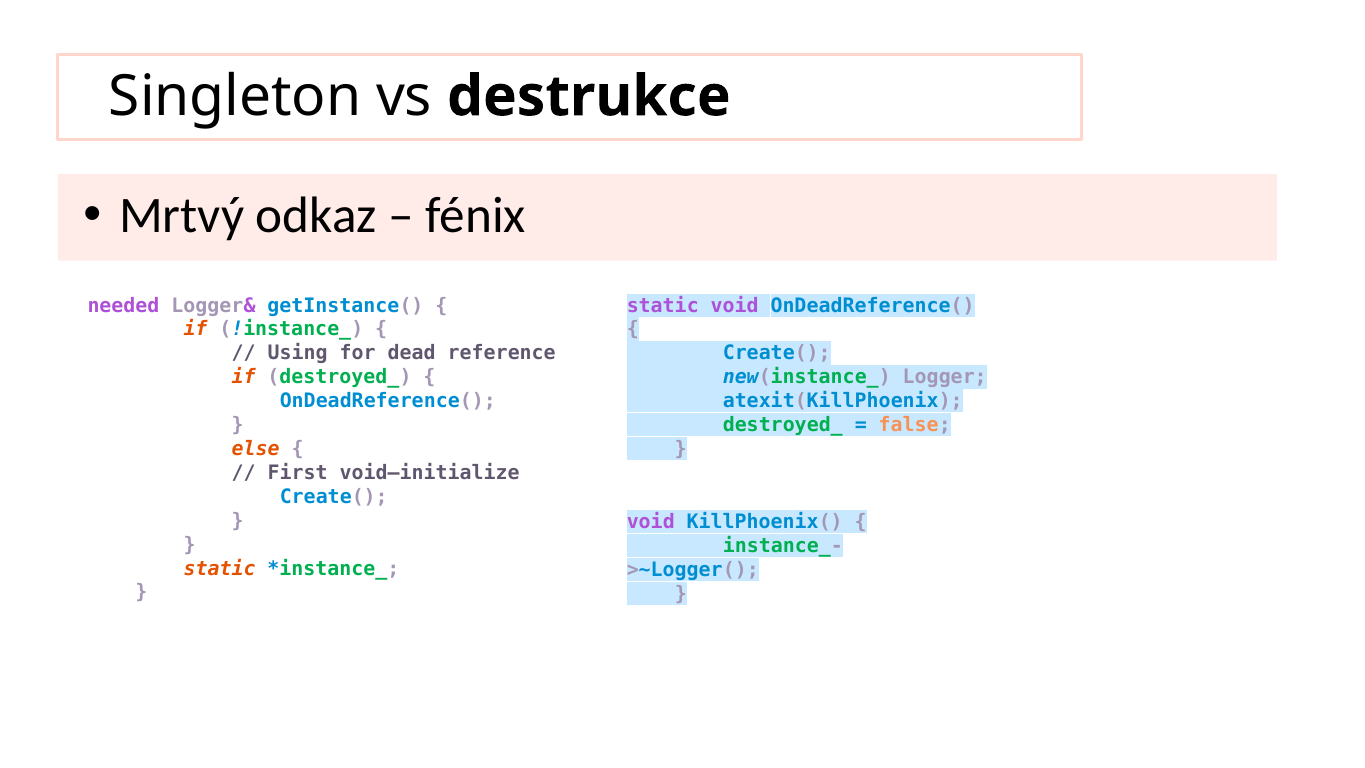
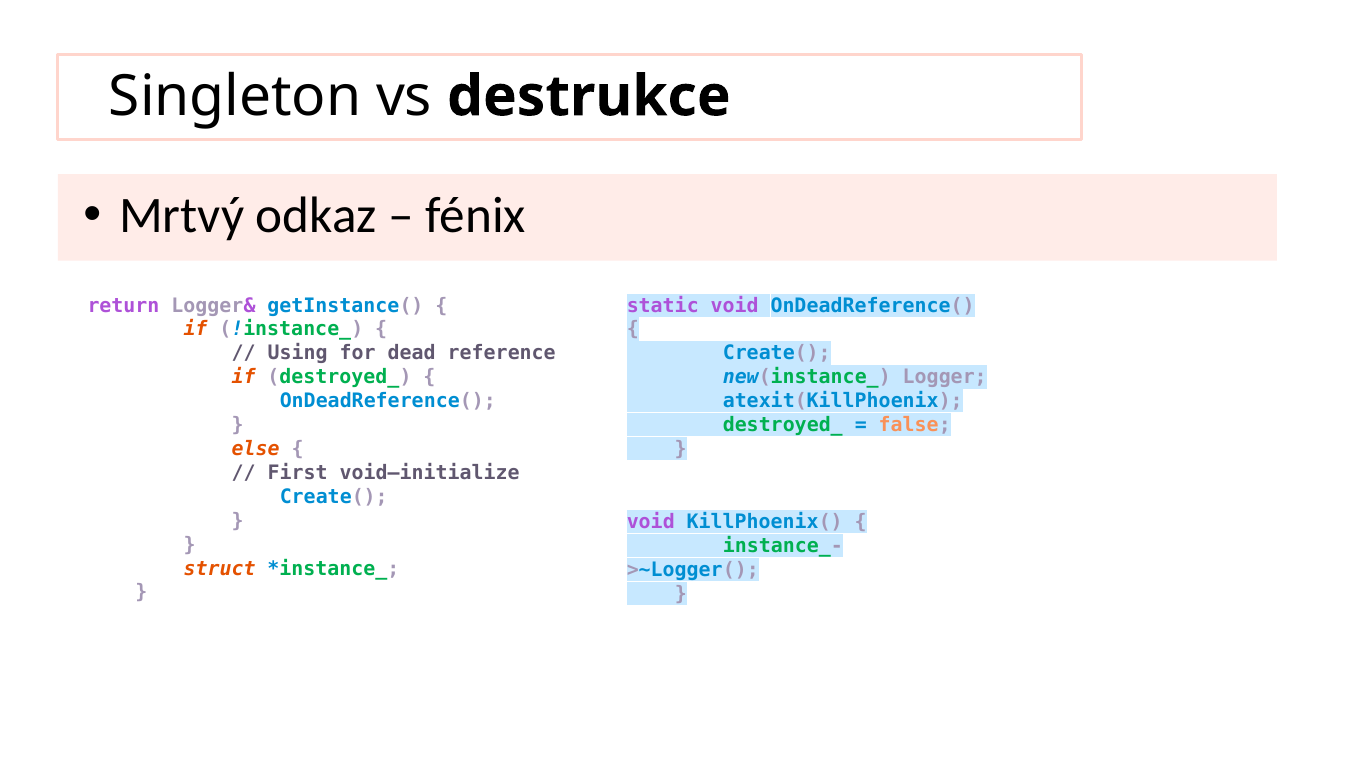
needed: needed -> return (123, 305)
static: static -> struct (220, 568)
